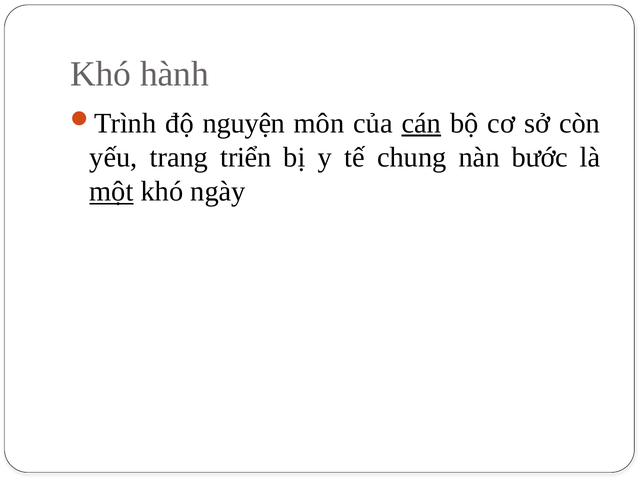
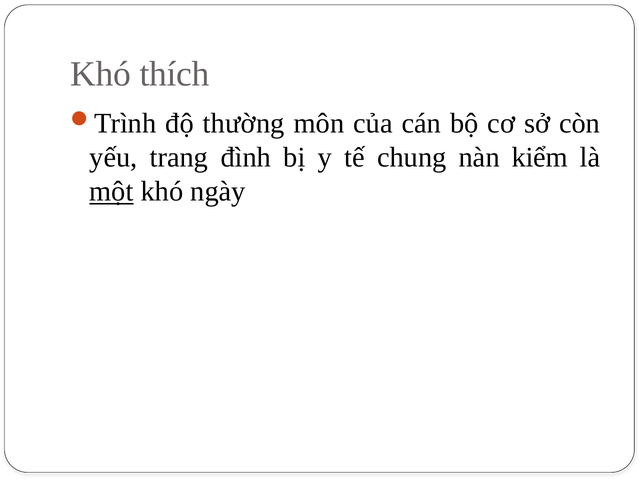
hành: hành -> thích (175, 74)
nguyện: nguyện -> thường (244, 123)
cán underline: present -> none (421, 123)
triển: triển -> đình (246, 157)
bước: bước -> kiểm (540, 157)
